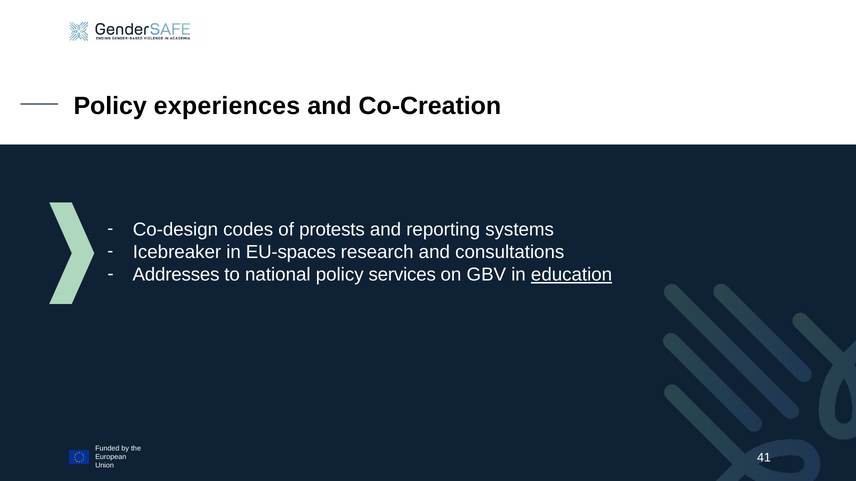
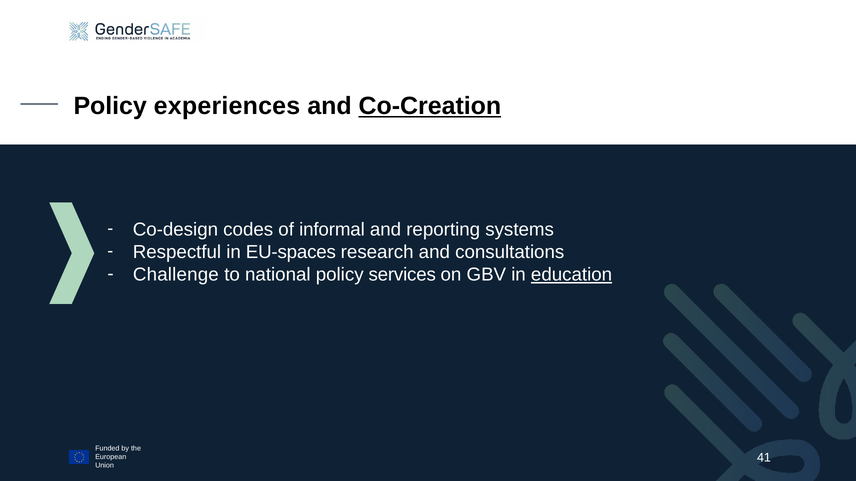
Co-Creation underline: none -> present (430, 106)
protests: protests -> informal (332, 230)
Icebreaker: Icebreaker -> Respectful (177, 252)
Addresses: Addresses -> Challenge (176, 275)
